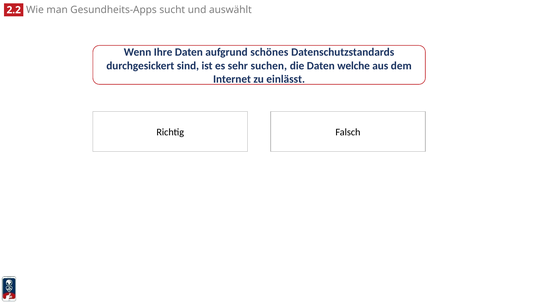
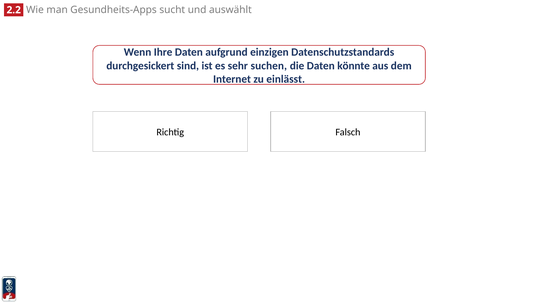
schönes: schönes -> einzigen (269, 52)
welche: welche -> könnte (354, 66)
